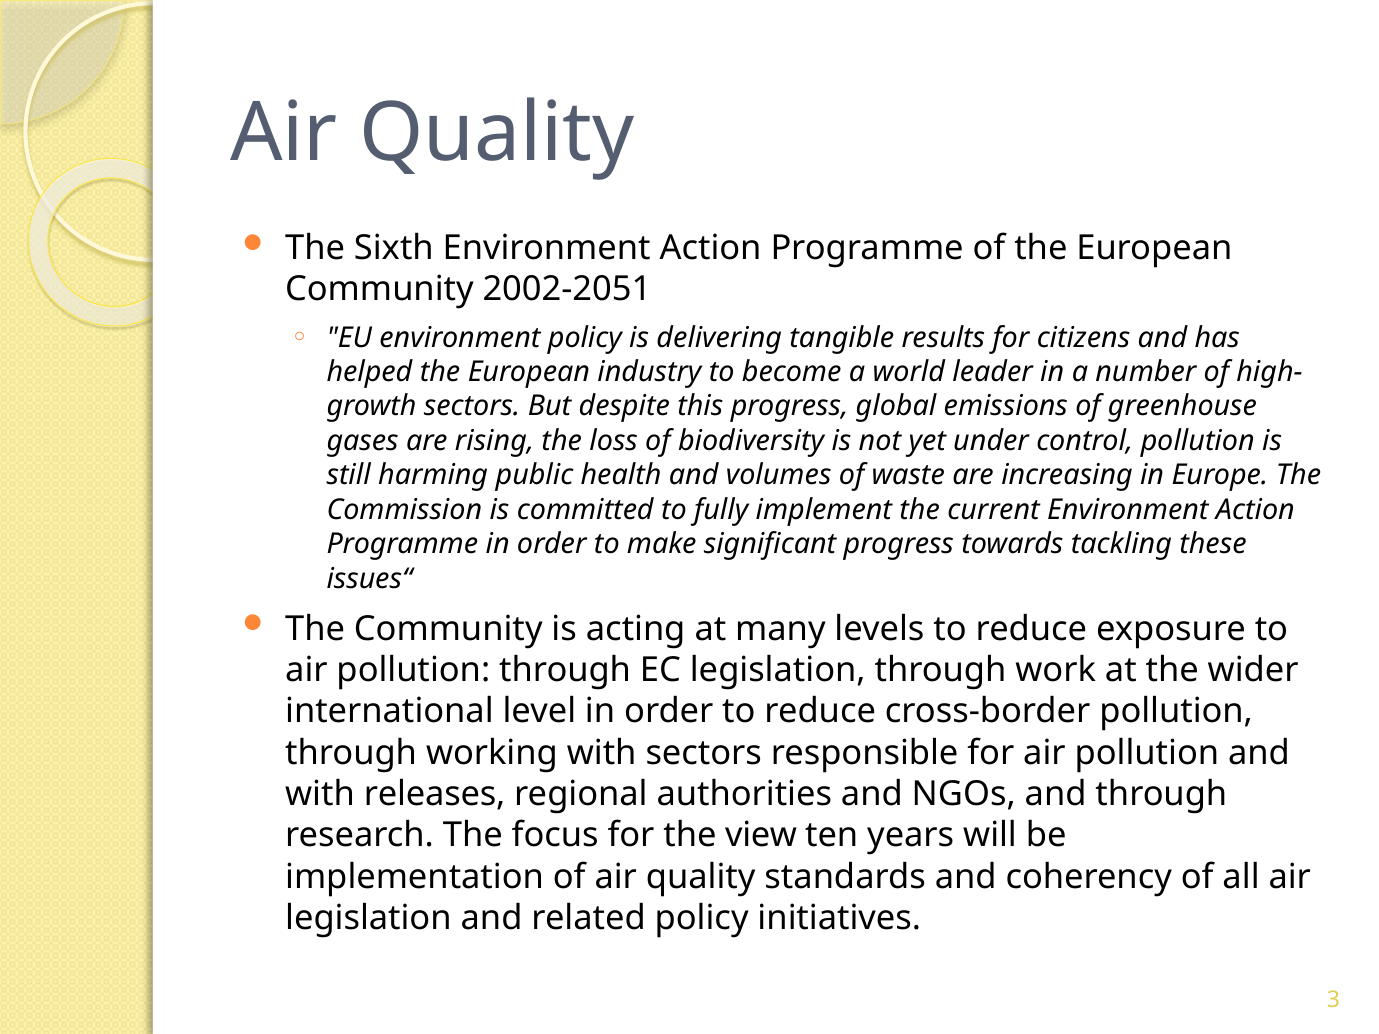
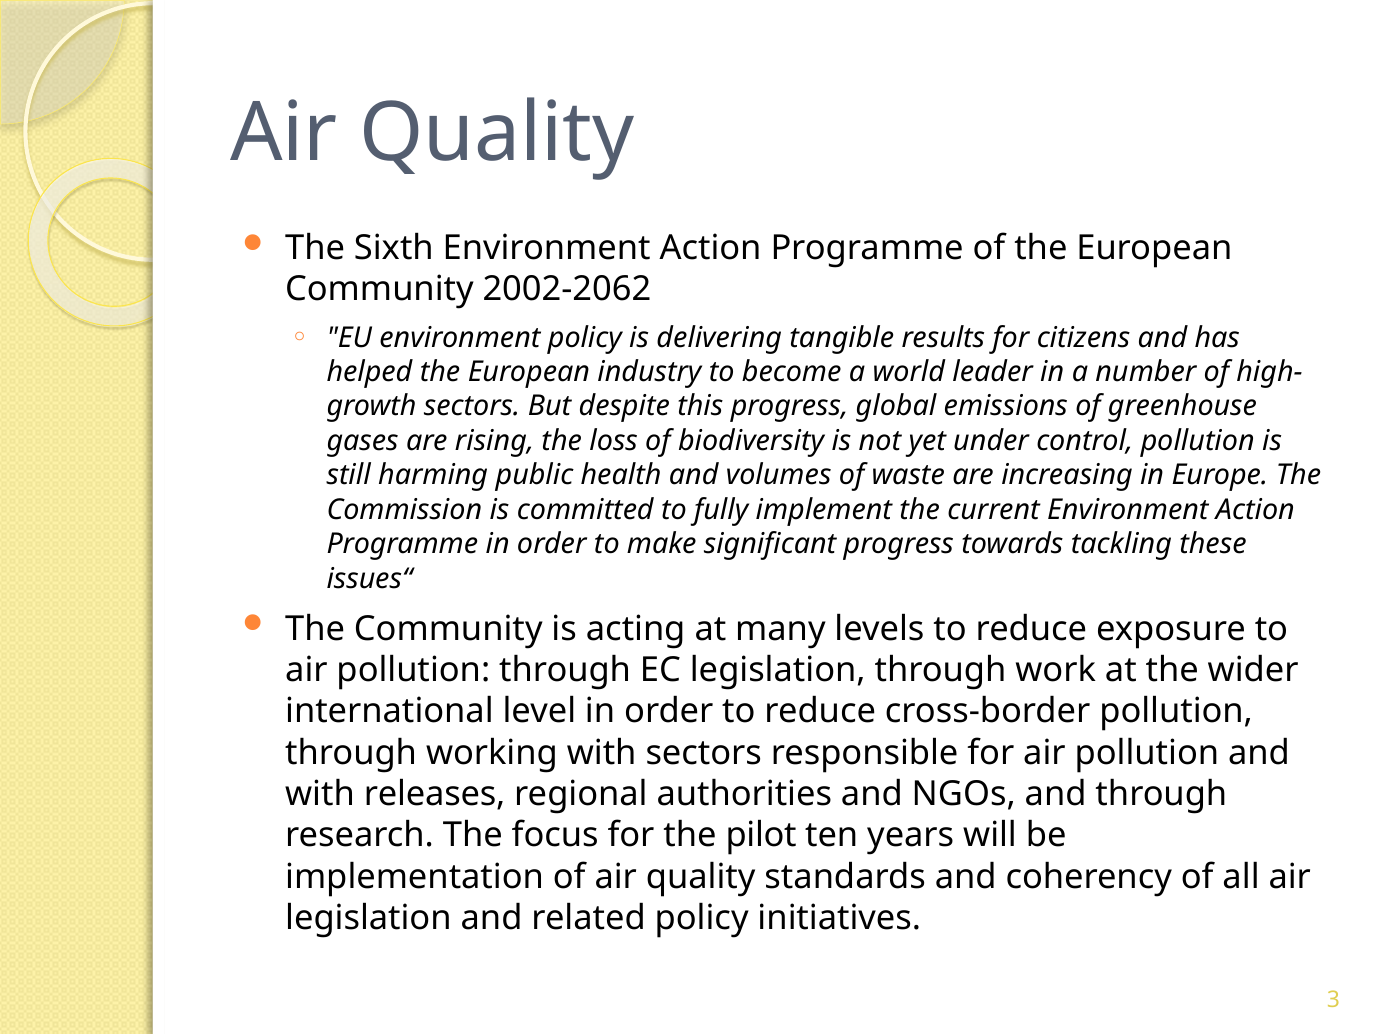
2002-2051: 2002-2051 -> 2002-2062 (567, 290)
view: view -> pilot (761, 836)
